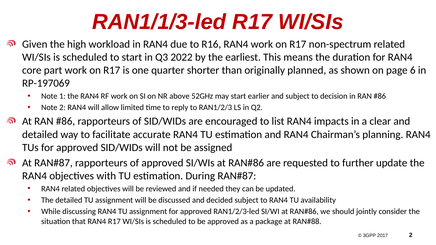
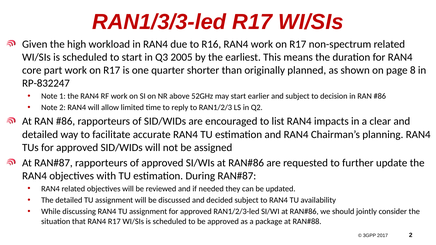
RAN1/1/3-led: RAN1/1/3-led -> RAN1/3/3-led (159, 22)
2022: 2022 -> 2005 (182, 57)
6: 6 -> 8 (413, 70)
RP-197069: RP-197069 -> RP-832247 (46, 83)
